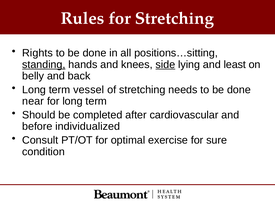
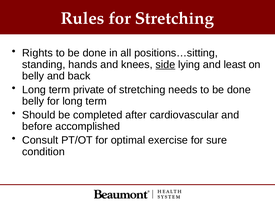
standing underline: present -> none (44, 65)
vessel: vessel -> private (89, 90)
near: near -> belly (33, 101)
individualized: individualized -> accomplished (88, 127)
